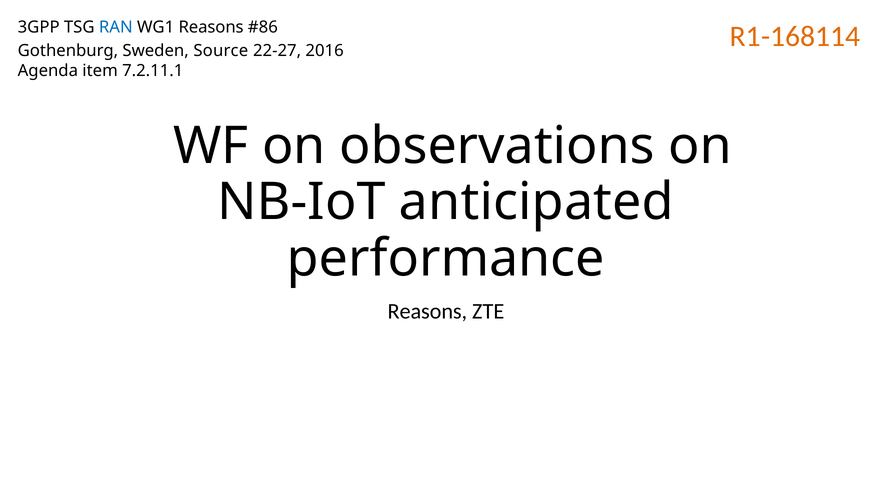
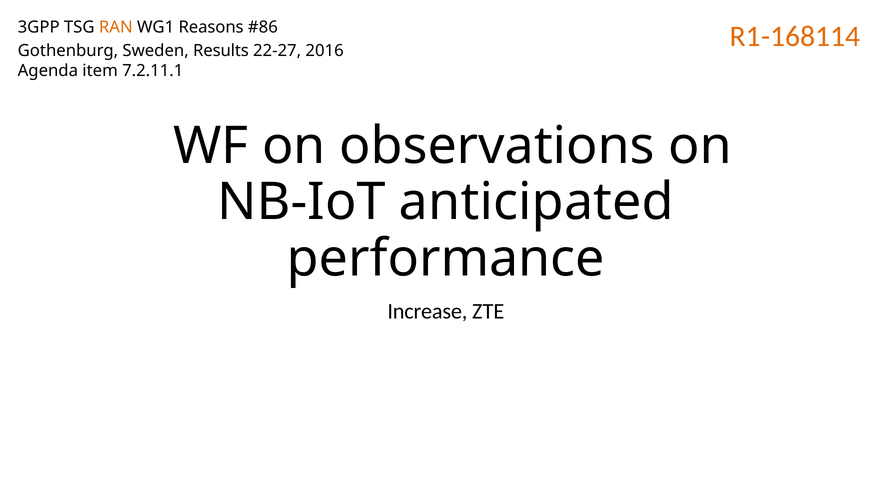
RAN colour: blue -> orange (116, 27)
Source: Source -> Results (221, 51)
Reasons: Reasons -> Increase (427, 311)
